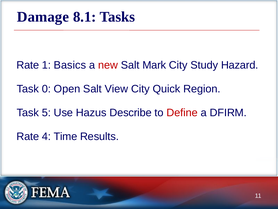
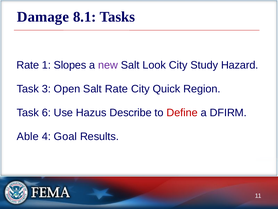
Basics: Basics -> Slopes (70, 65)
new colour: red -> purple (108, 65)
Mark: Mark -> Look (154, 65)
0: 0 -> 3 (46, 89)
Salt View: View -> Rate (116, 89)
5: 5 -> 6 (46, 113)
Rate: Rate -> Able (28, 136)
Time: Time -> Goal (65, 136)
